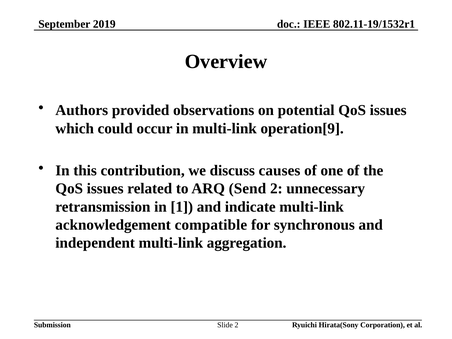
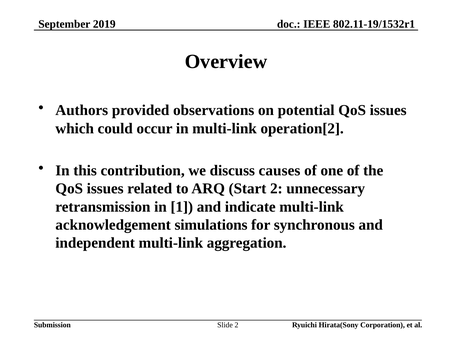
operation[9: operation[9 -> operation[2 (302, 128)
Send: Send -> Start (247, 189)
compatible: compatible -> simulations (211, 225)
